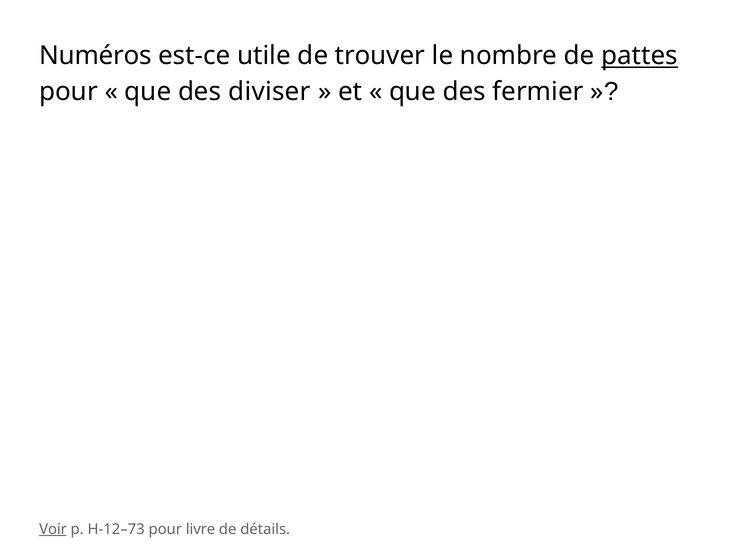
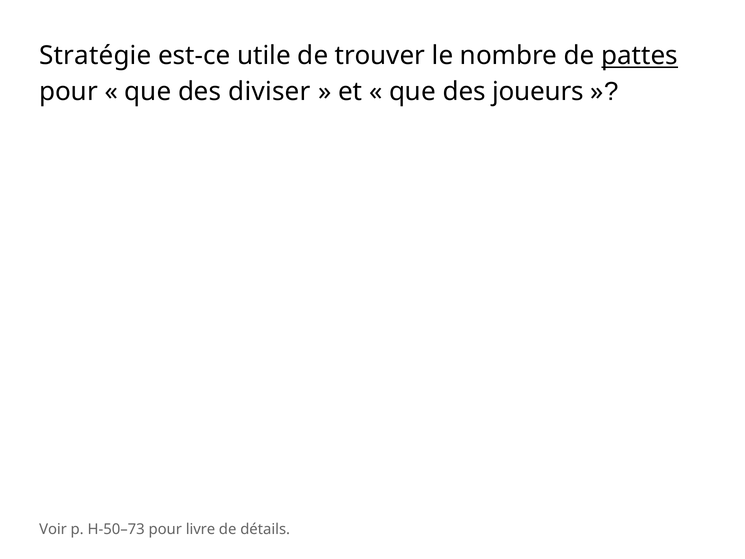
Numéros: Numéros -> Stratégie (95, 56)
fermier: fermier -> joueurs (538, 92)
Voir underline: present -> none (53, 529)
H-12–73: H-12–73 -> H-50–73 (116, 529)
